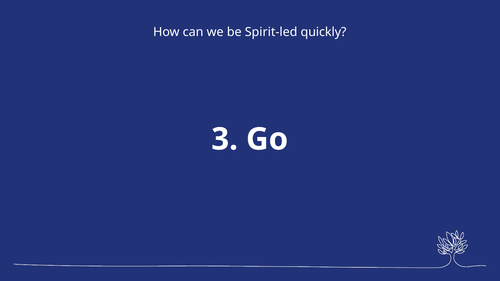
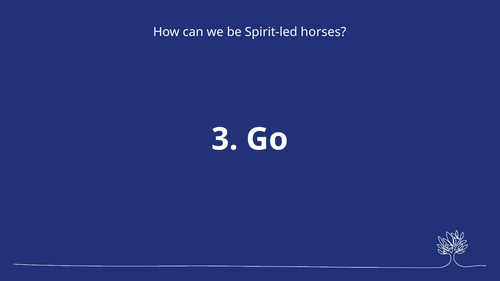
quickly: quickly -> horses (323, 32)
